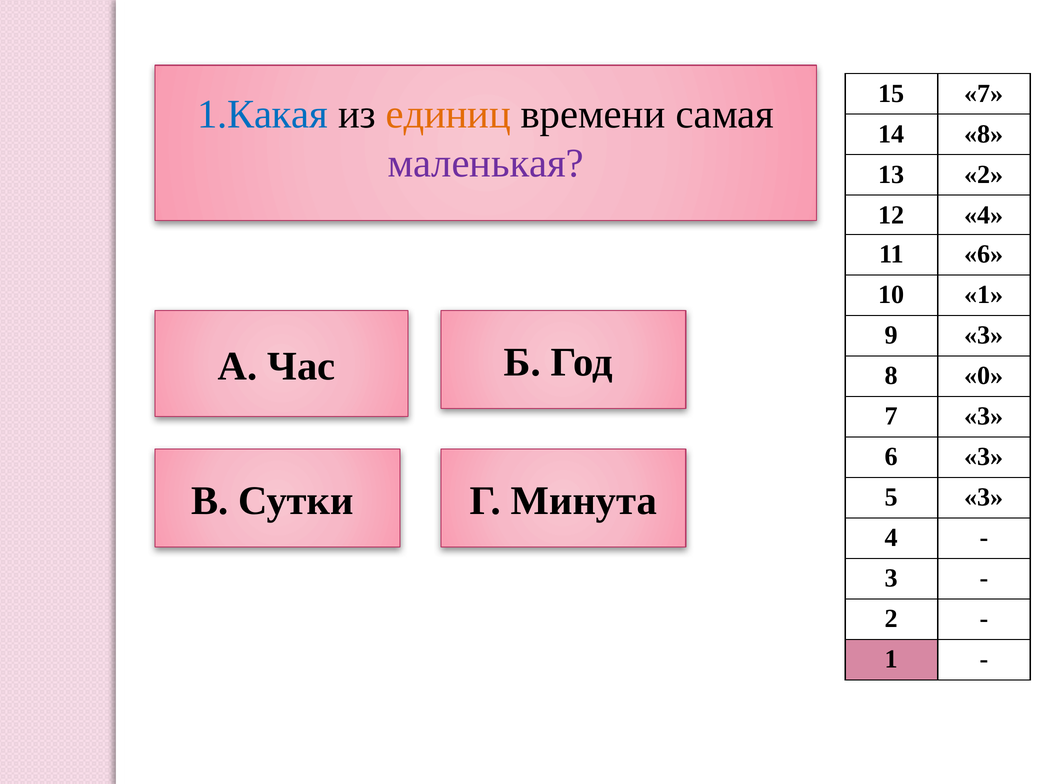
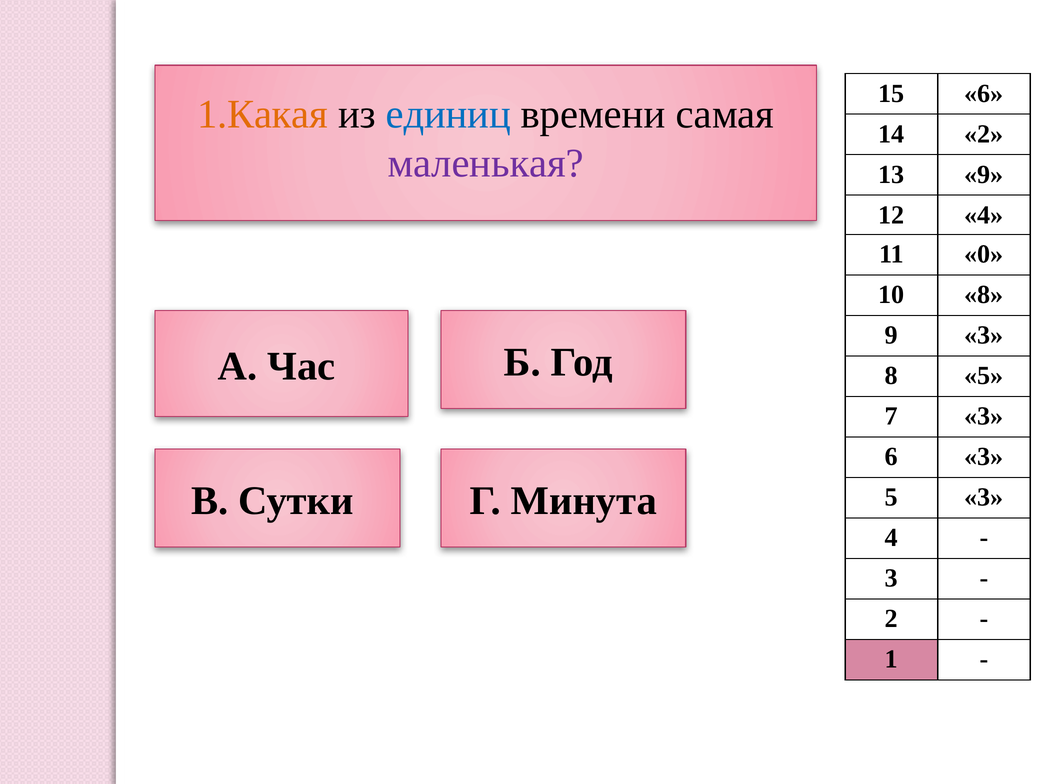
15 7: 7 -> 6 (984, 93)
1.Какая colour: blue -> orange (263, 115)
единиц colour: orange -> blue (448, 115)
14 8: 8 -> 2 (984, 134)
13 2: 2 -> 9 (984, 174)
11 6: 6 -> 0 (984, 254)
10 1: 1 -> 8 (984, 295)
8 0: 0 -> 5 (984, 376)
